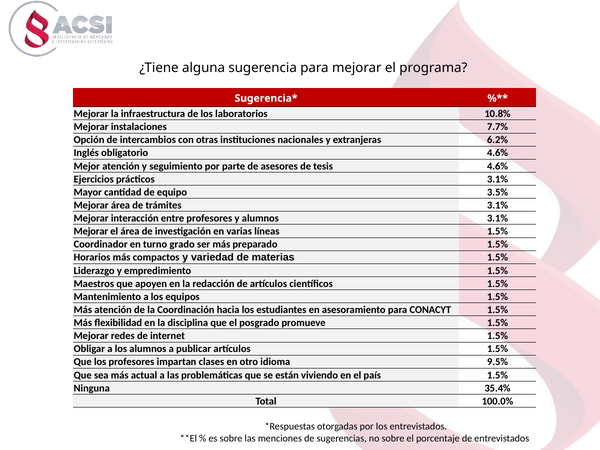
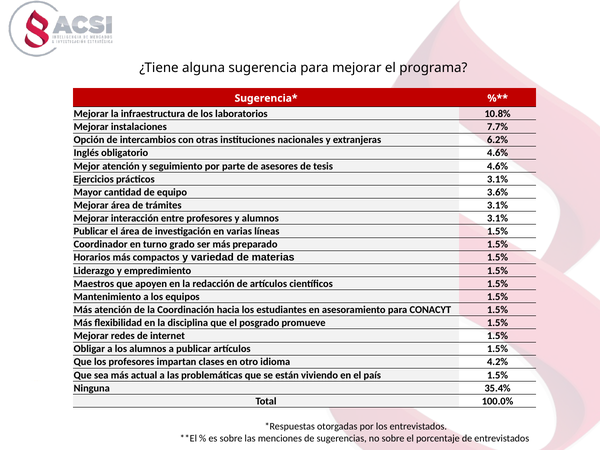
3.5%: 3.5% -> 3.6% (498, 192)
Mejorar: Mejorar -> Publicar (91, 231)
9.5%: 9.5% -> 4.2% (498, 362)
